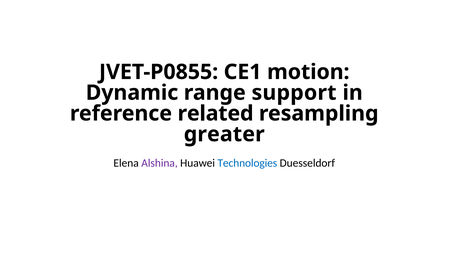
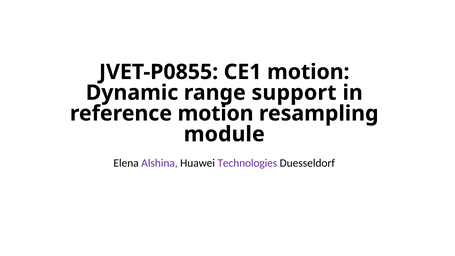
reference related: related -> motion (216, 113)
greater: greater -> module (224, 134)
Technologies colour: blue -> purple (247, 163)
